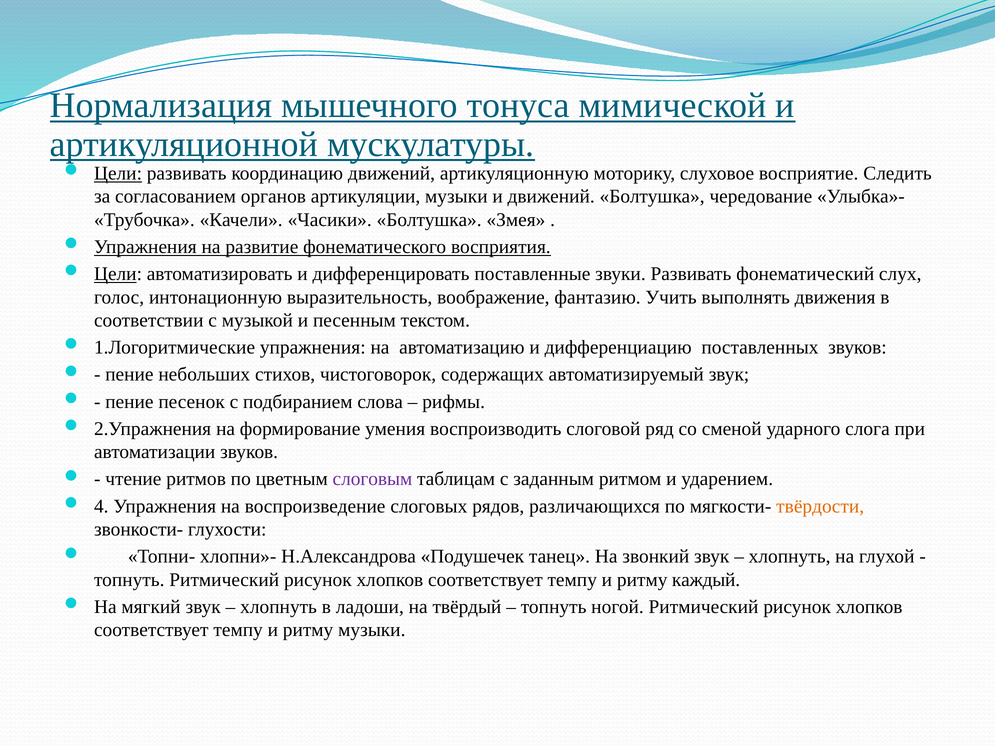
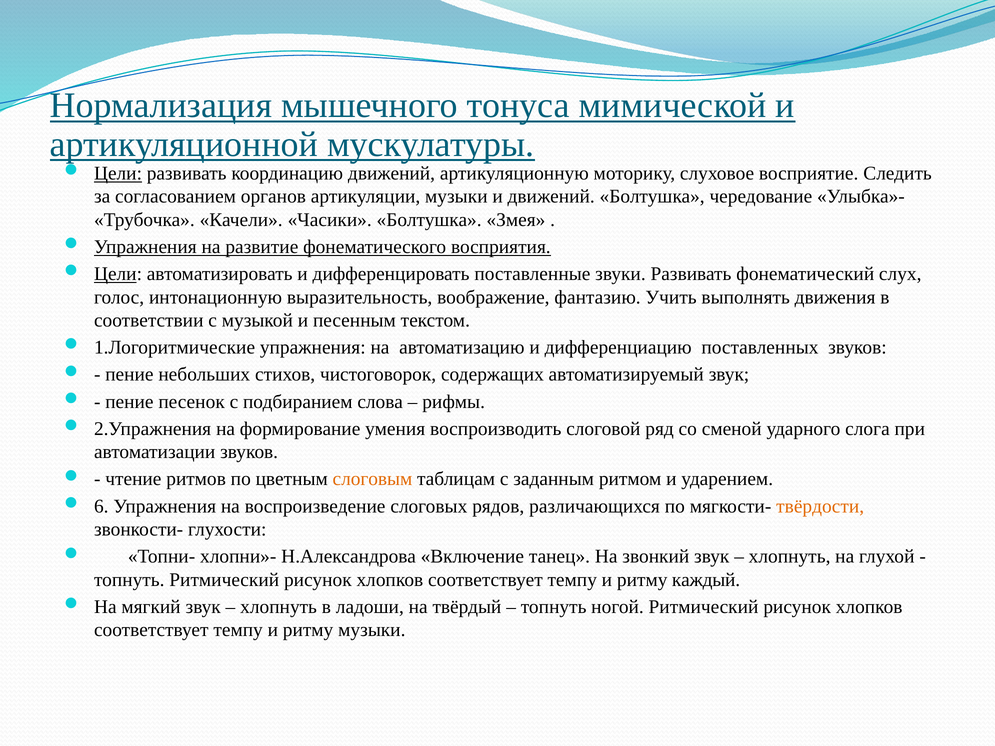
слоговым colour: purple -> orange (372, 479)
4: 4 -> 6 (101, 506)
Подушечек: Подушечек -> Включение (472, 557)
